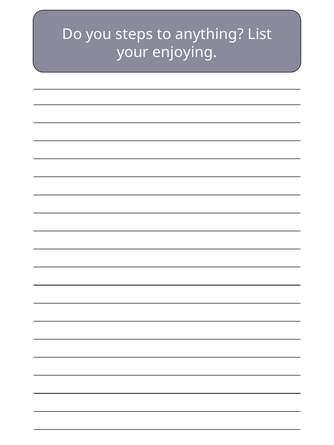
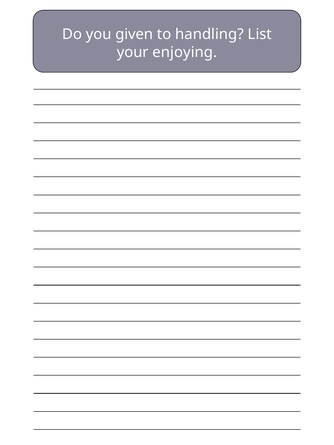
steps: steps -> given (134, 34)
anything: anything -> handling (209, 34)
